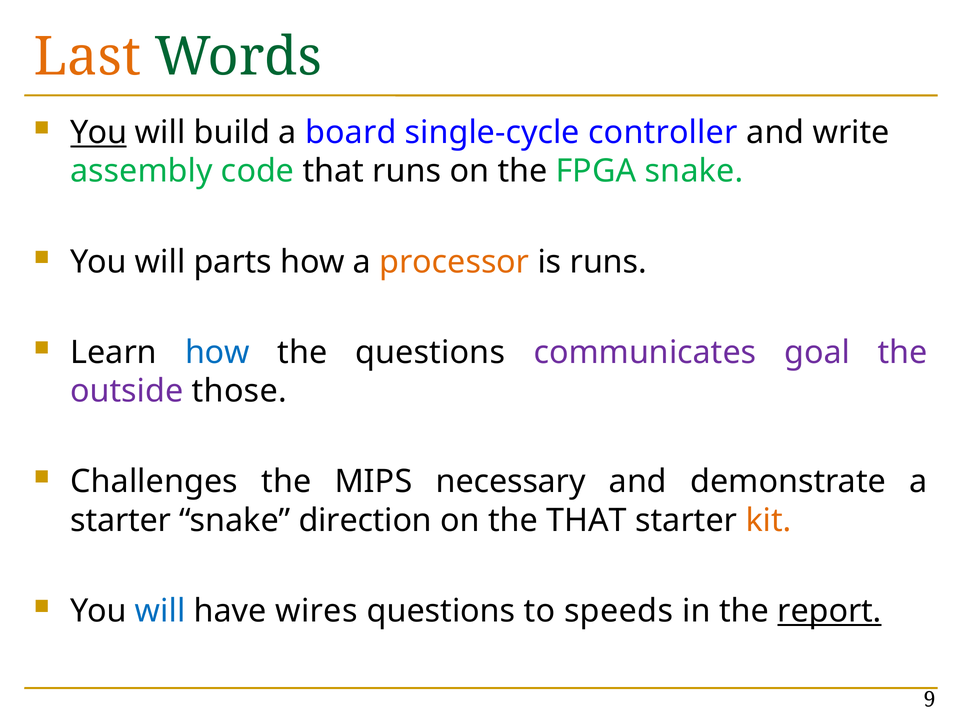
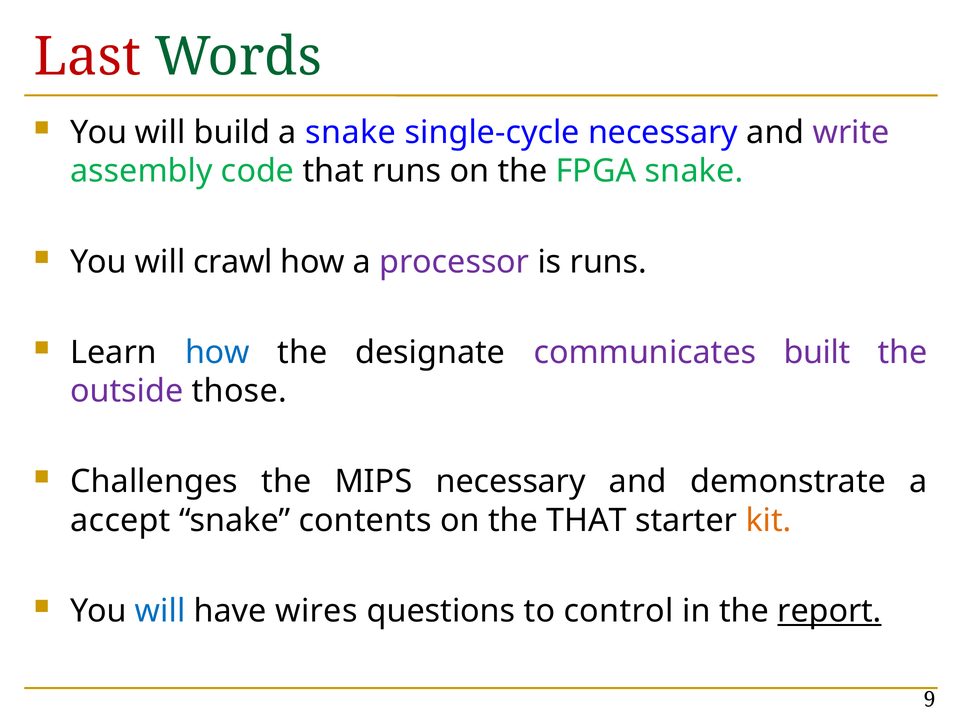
Last colour: orange -> red (87, 57)
You underline: present -> none (99, 132)
a board: board -> snake (351, 132)
single-cycle controller: controller -> necessary (663, 132)
write colour: black -> purple (851, 132)
parts: parts -> crawl (233, 262)
processor colour: orange -> purple (454, 262)
the questions: questions -> designate (430, 352)
goal: goal -> built (817, 352)
starter: starter -> accept (120, 520)
direction: direction -> contents (365, 520)
speeds: speeds -> control (619, 611)
